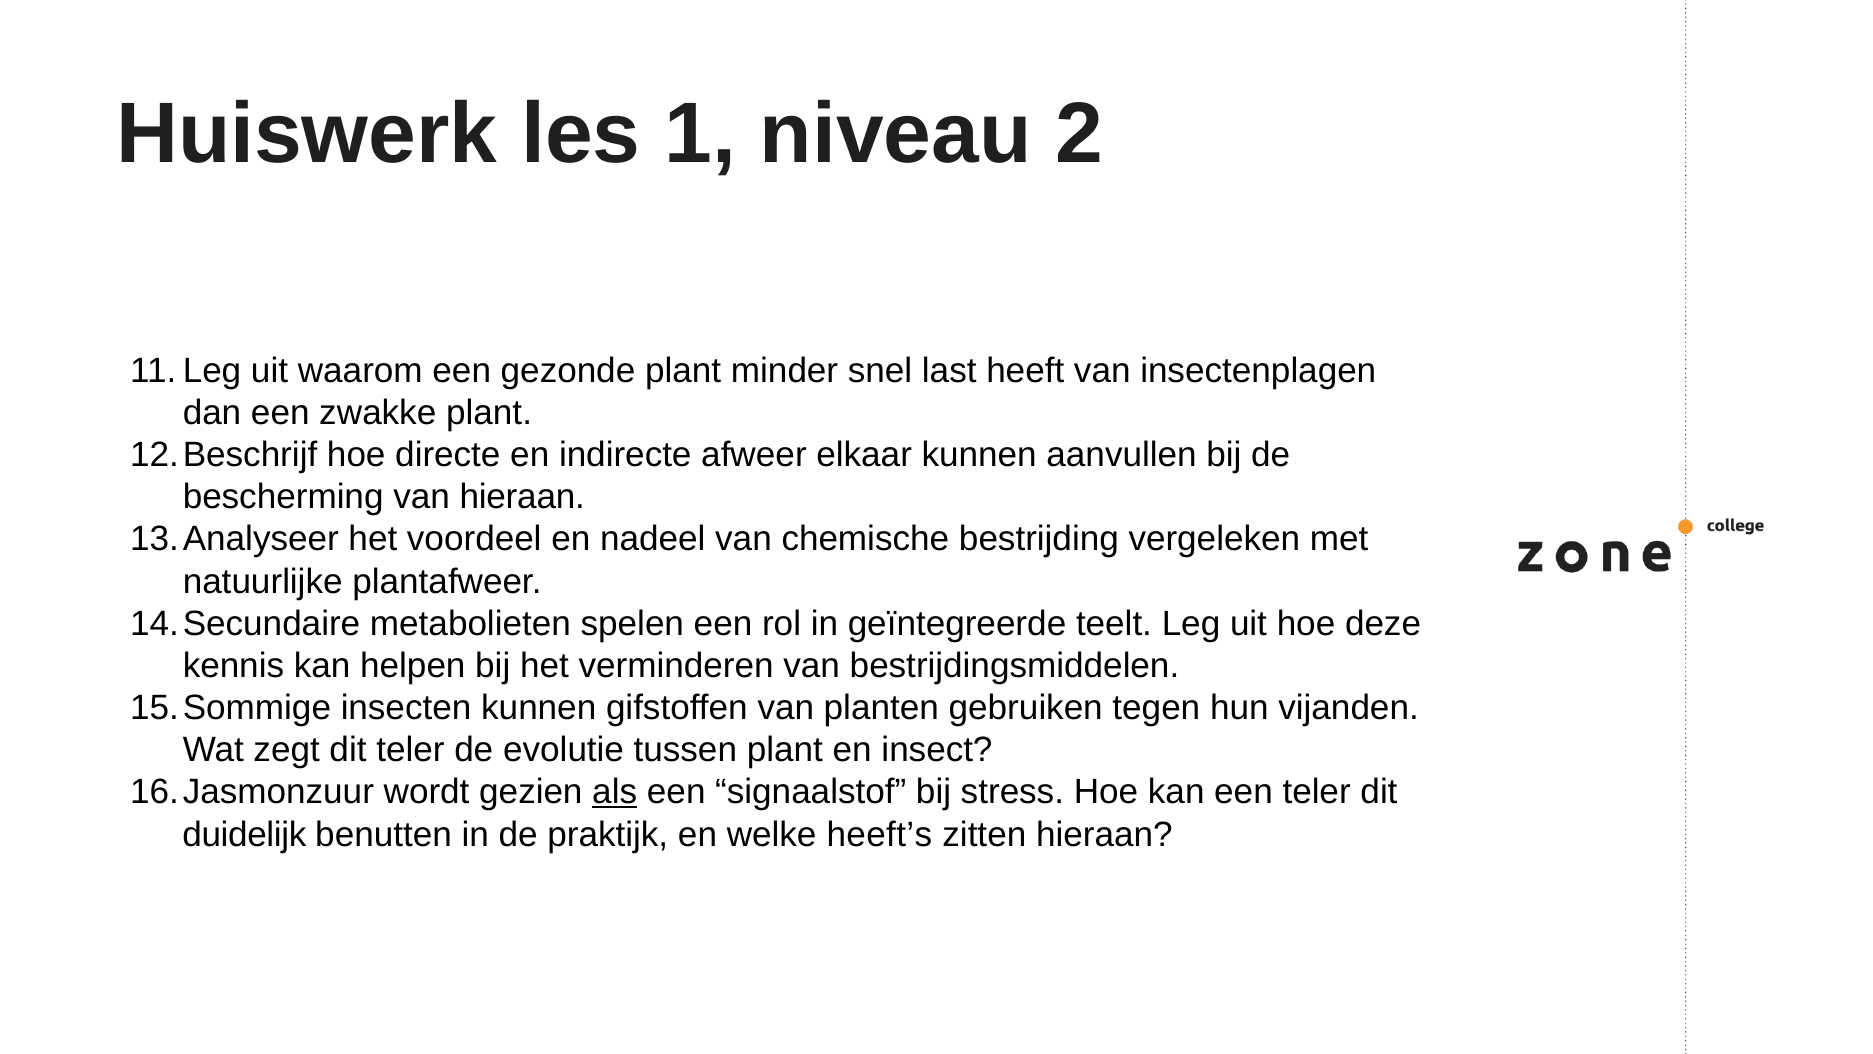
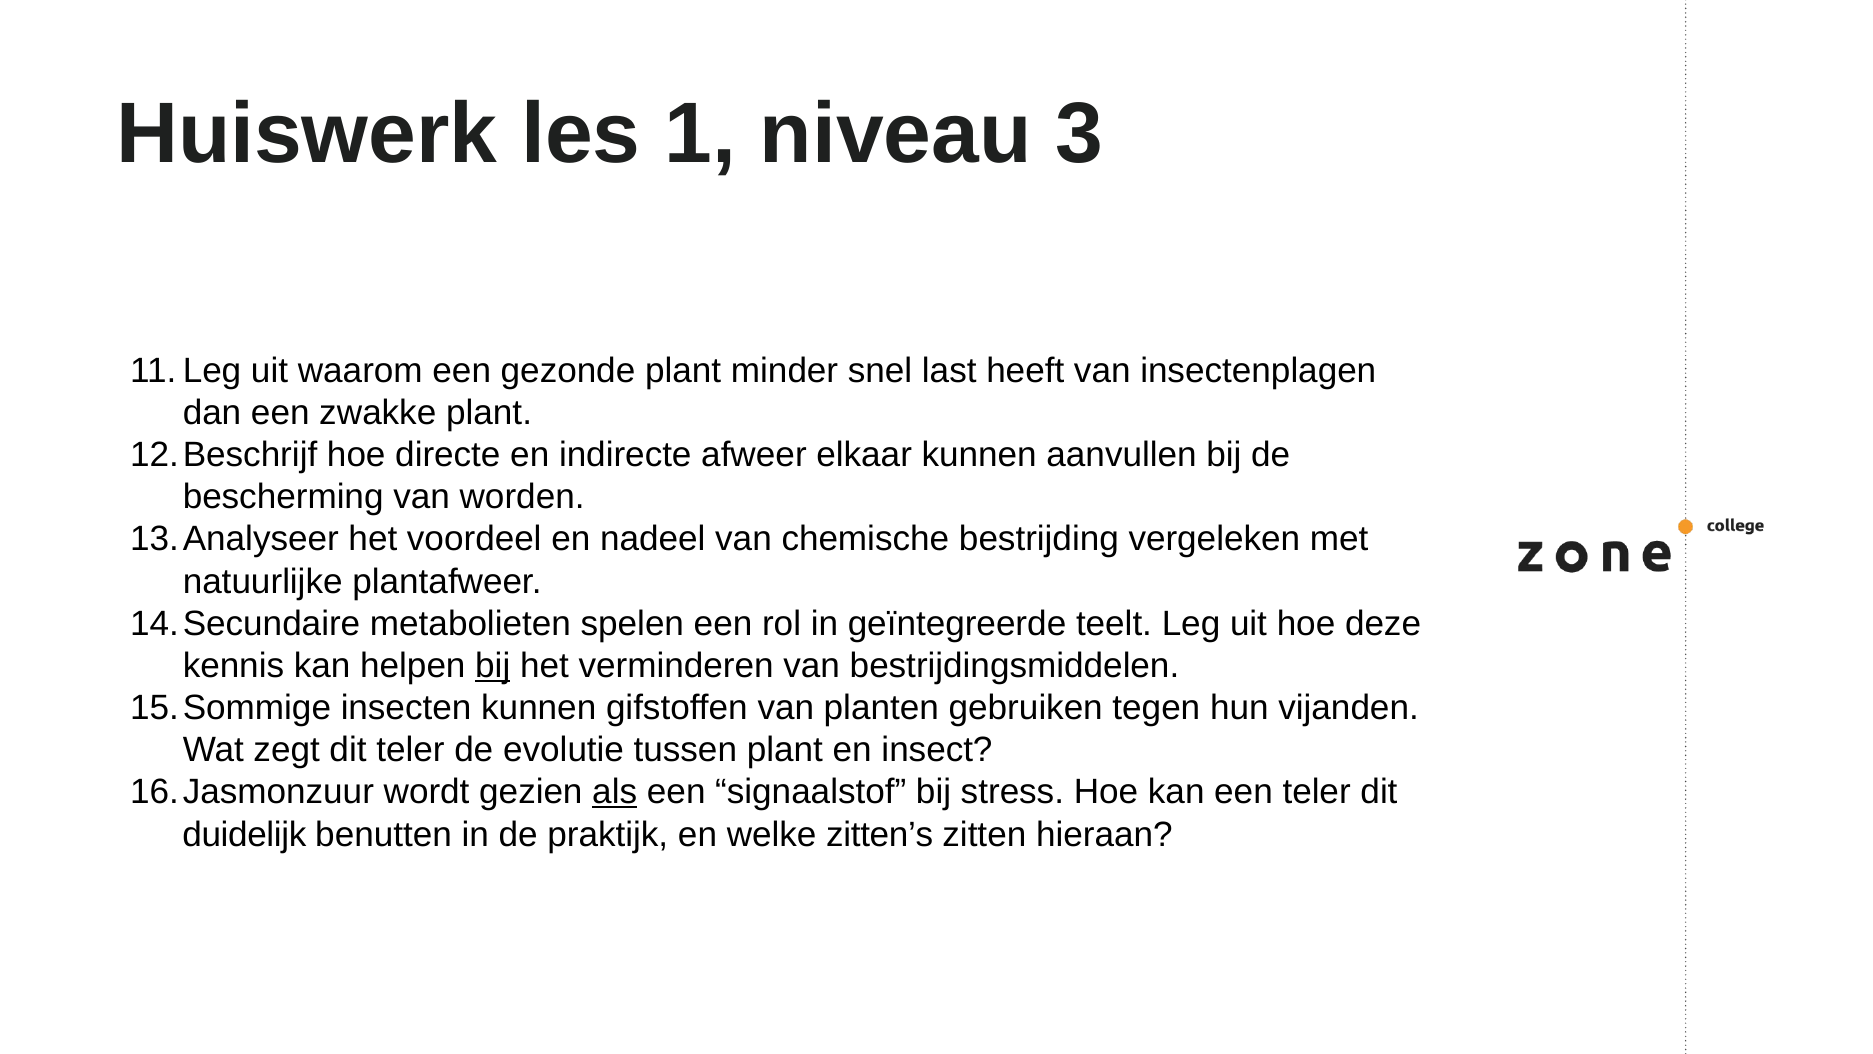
2: 2 -> 3 (1079, 134)
van hieraan: hieraan -> worden (522, 497)
bij underline: none -> present (493, 666)
heeft’s: heeft’s -> zitten’s (880, 834)
